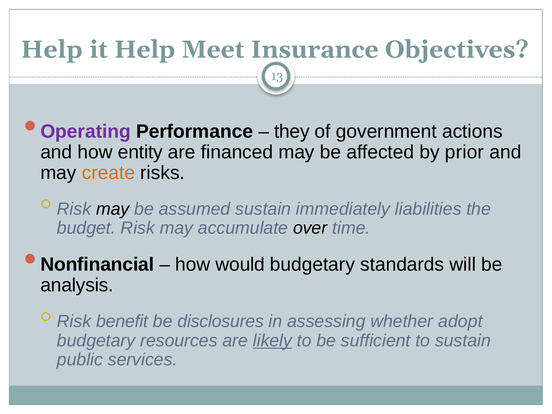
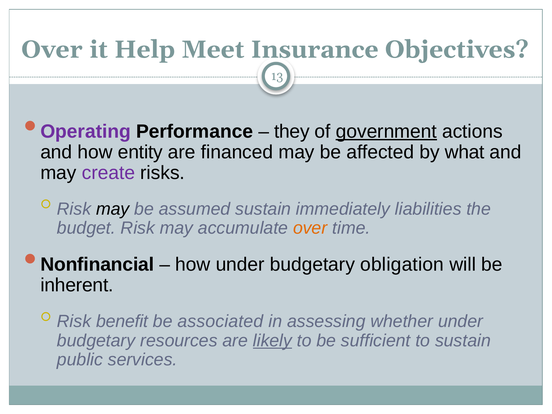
Help: Help -> Over (52, 50)
government underline: none -> present (386, 131)
prior: prior -> what (465, 152)
create colour: orange -> purple (108, 173)
over colour: black -> orange (310, 228)
how would: would -> under (240, 265)
standards: standards -> obligation (402, 265)
analysis: analysis -> inherent (77, 285)
disclosures: disclosures -> associated (220, 321)
whether adopt: adopt -> under (461, 321)
